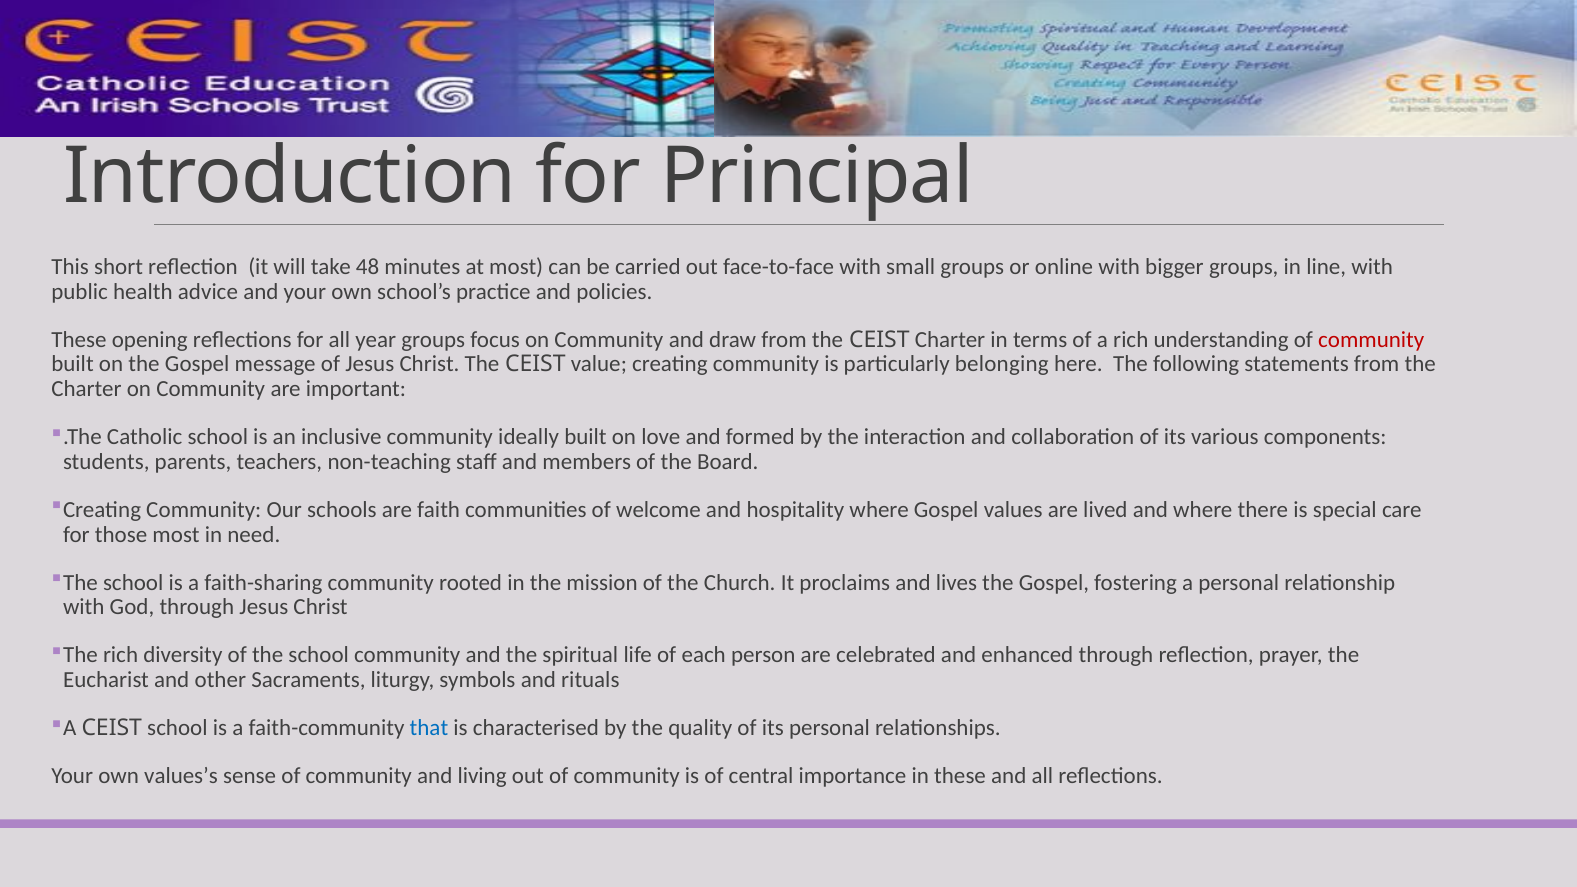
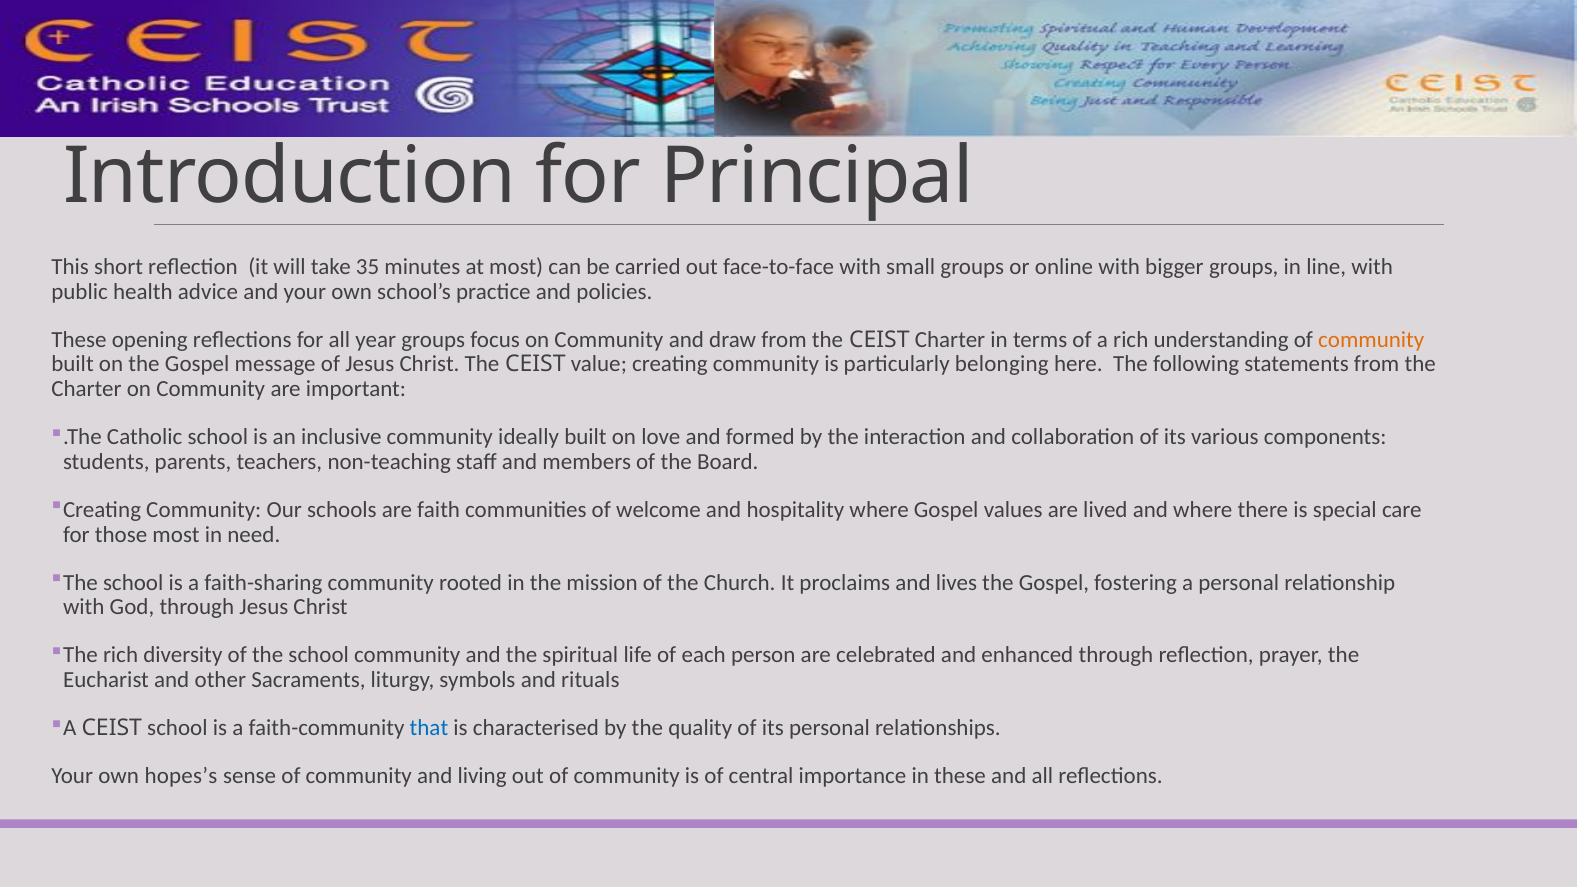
48: 48 -> 35 (368, 267)
community colour: red -> orange (1371, 339)
values’s: values’s -> hopes’s (181, 776)
